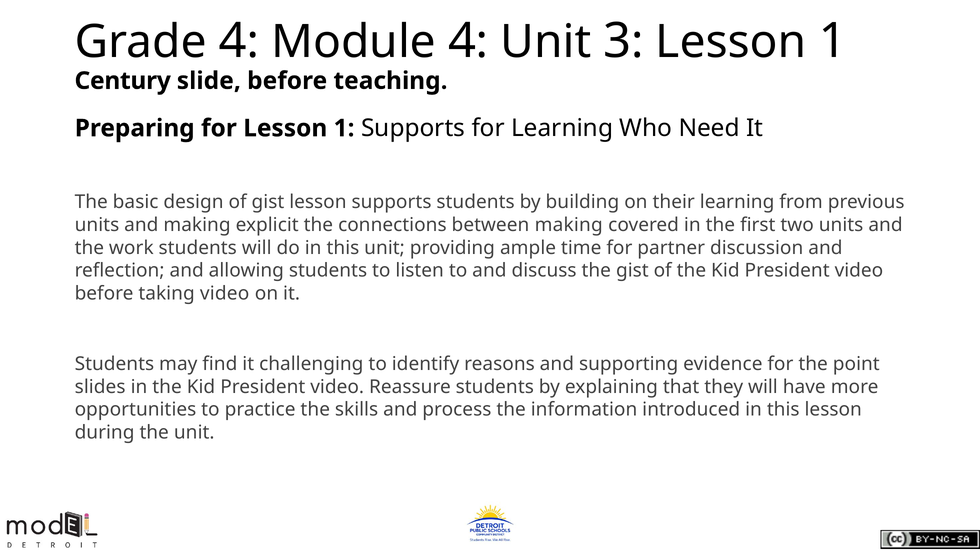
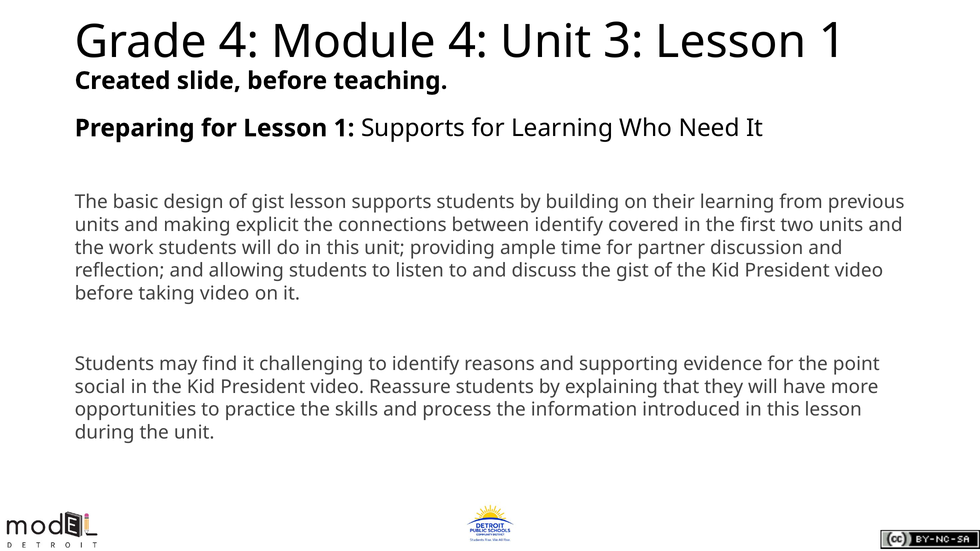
Century: Century -> Created (123, 81)
between making: making -> identify (569, 225)
slides: slides -> social (100, 387)
